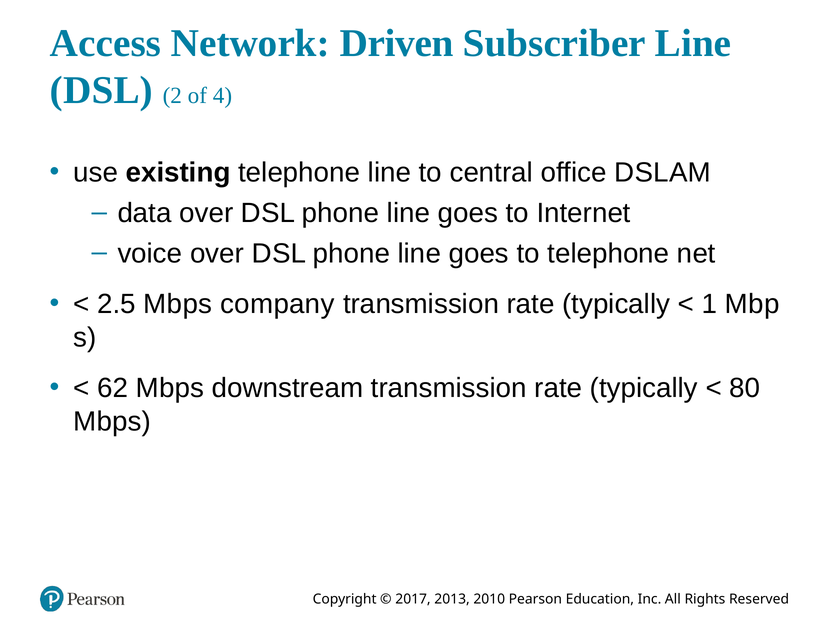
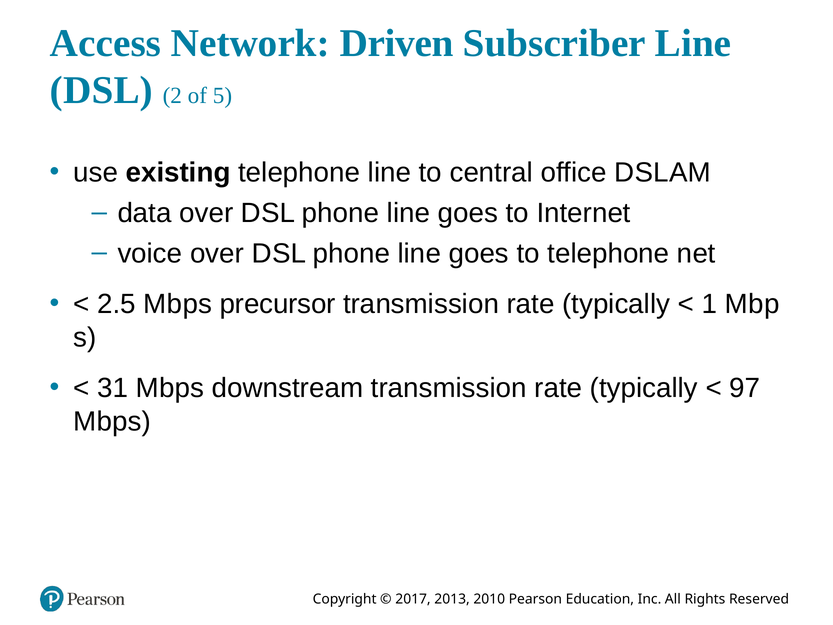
4: 4 -> 5 (222, 96)
company: company -> precursor (278, 304)
62: 62 -> 31 (113, 388)
80: 80 -> 97 (745, 388)
